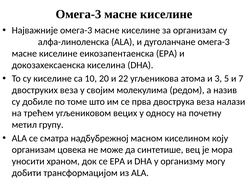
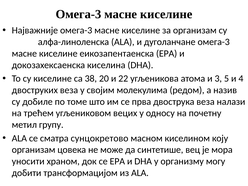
10: 10 -> 38 (91, 79)
7: 7 -> 4 (241, 79)
надбубрежној: надбубрежној -> сунцокретово (100, 138)
